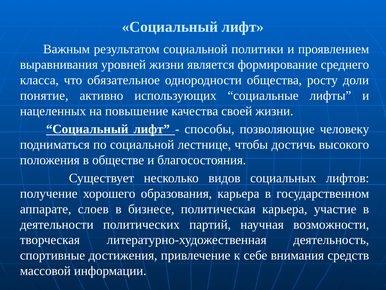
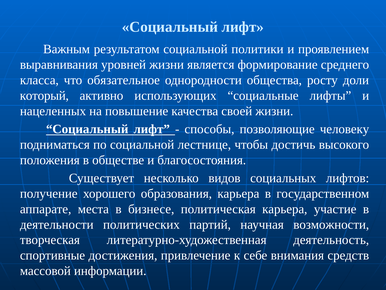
понятие: понятие -> который (44, 95)
слоев: слоев -> места (93, 209)
